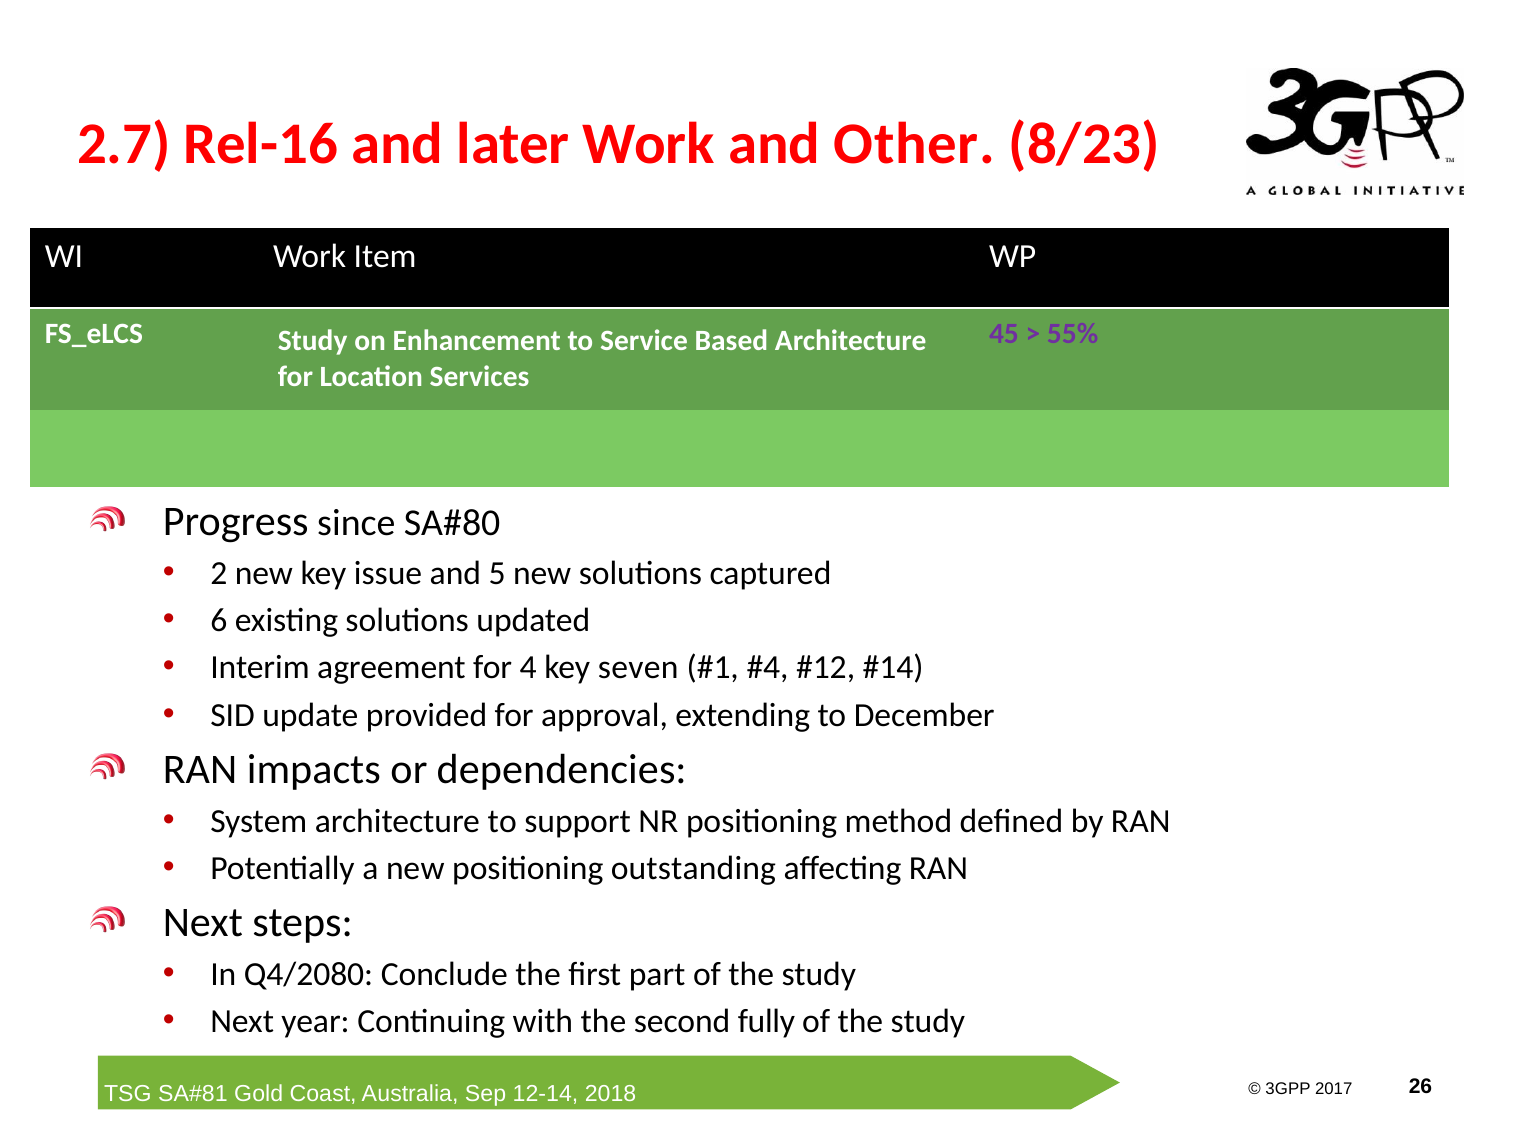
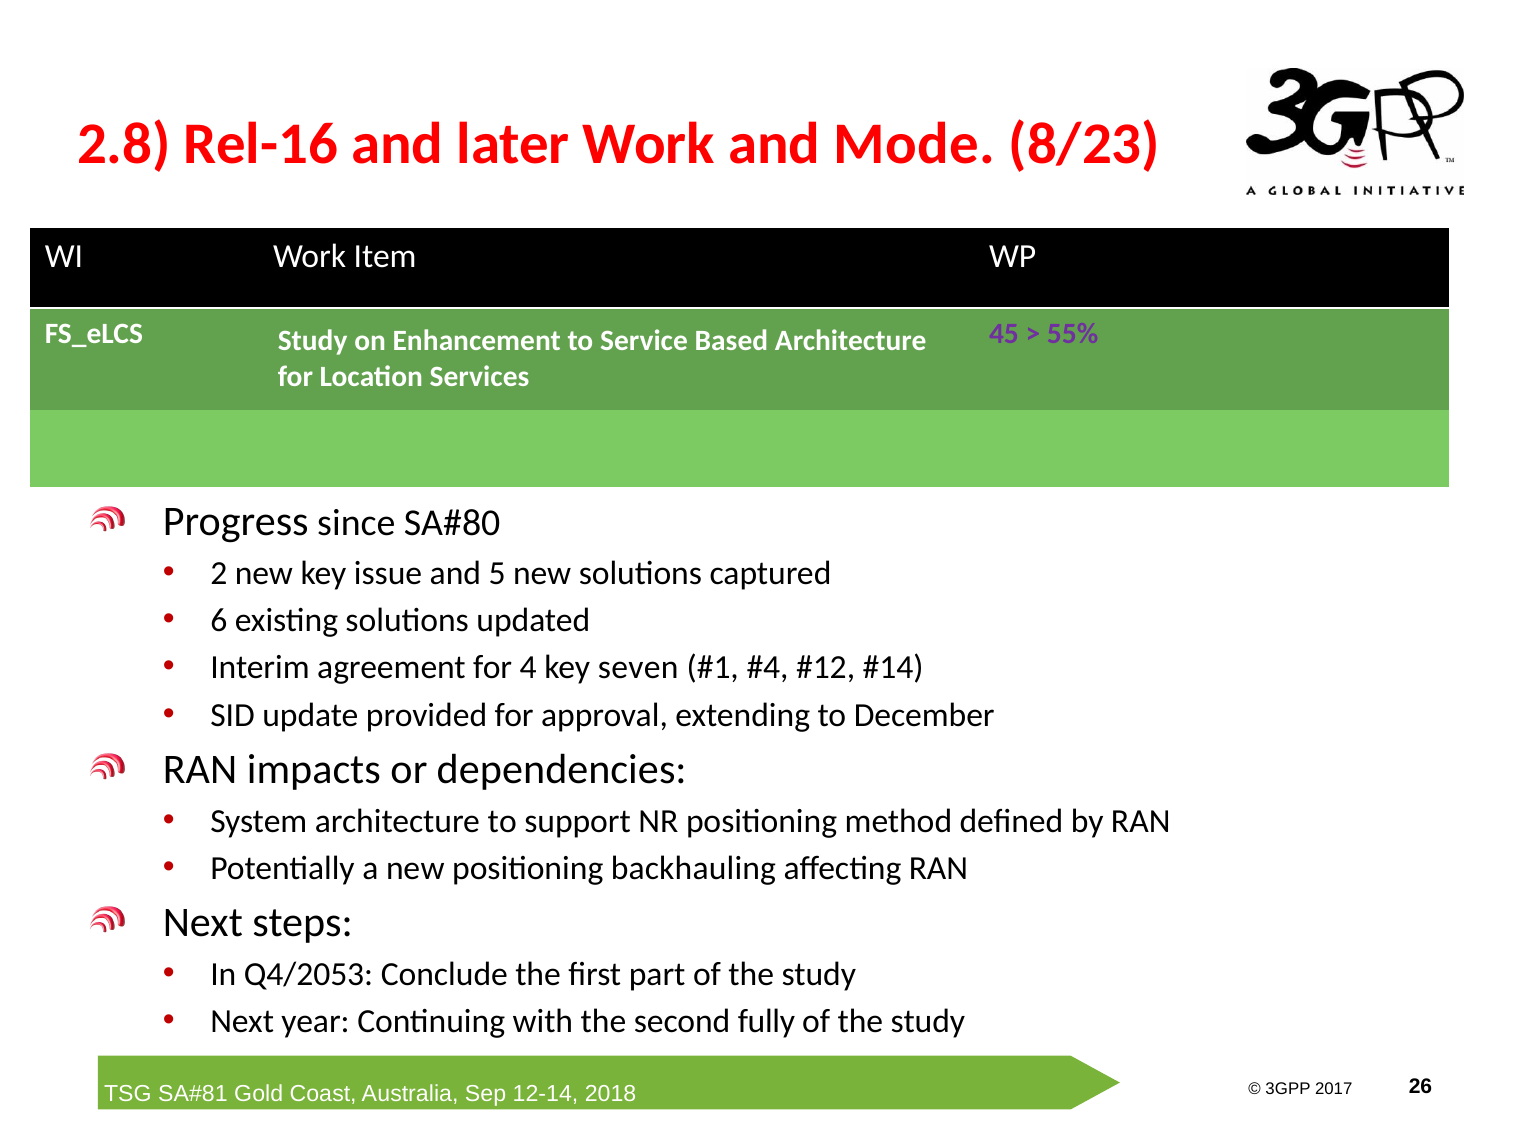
2.7: 2.7 -> 2.8 (124, 144)
Other: Other -> Mode (914, 144)
outstanding: outstanding -> backhauling (693, 868)
Q4/2080: Q4/2080 -> Q4/2053 (309, 974)
